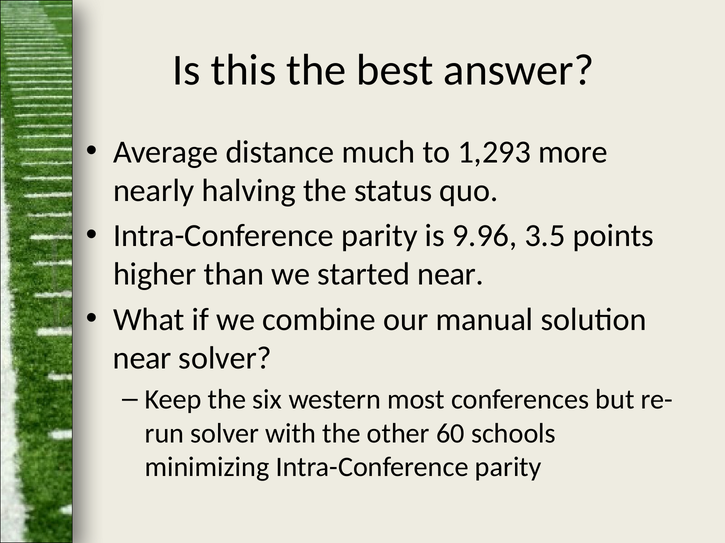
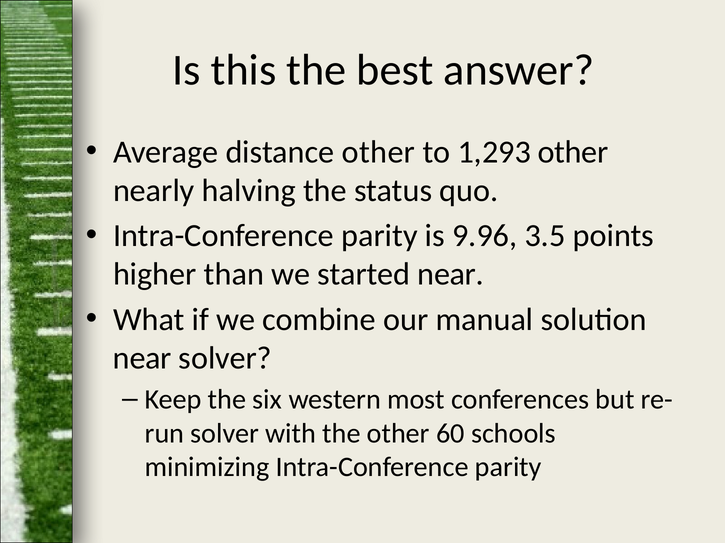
distance much: much -> other (378, 152)
1,293 more: more -> other (573, 152)
